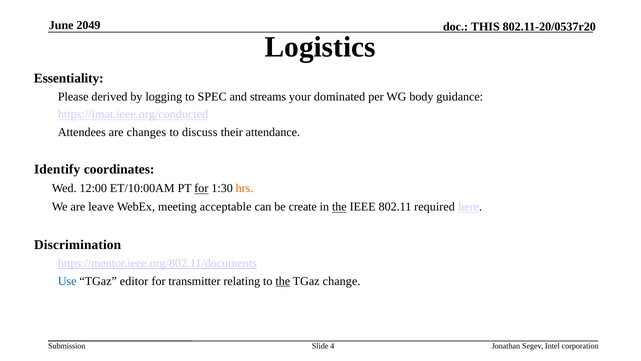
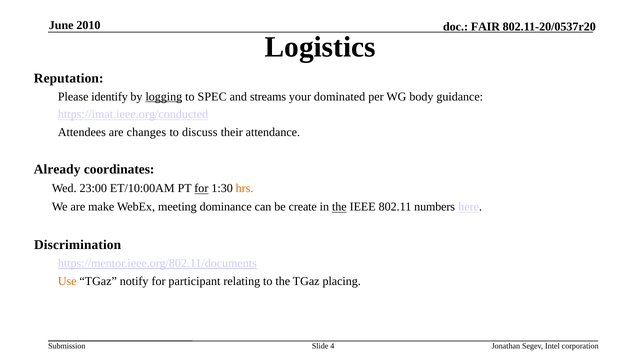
2049: 2049 -> 2010 (88, 25)
THIS: THIS -> FAIR (485, 27)
Essentiality: Essentiality -> Reputation (69, 78)
derived: derived -> identify (110, 97)
logging underline: none -> present (164, 97)
Identify: Identify -> Already (57, 169)
12:00: 12:00 -> 23:00 (93, 188)
leave: leave -> make (101, 207)
acceptable: acceptable -> dominance (226, 207)
required: required -> numbers (435, 207)
Use colour: blue -> orange (67, 281)
editor: editor -> notify (134, 281)
transmitter: transmitter -> participant (194, 281)
the underline: present -> none (283, 281)
change: change -> placing (342, 281)
